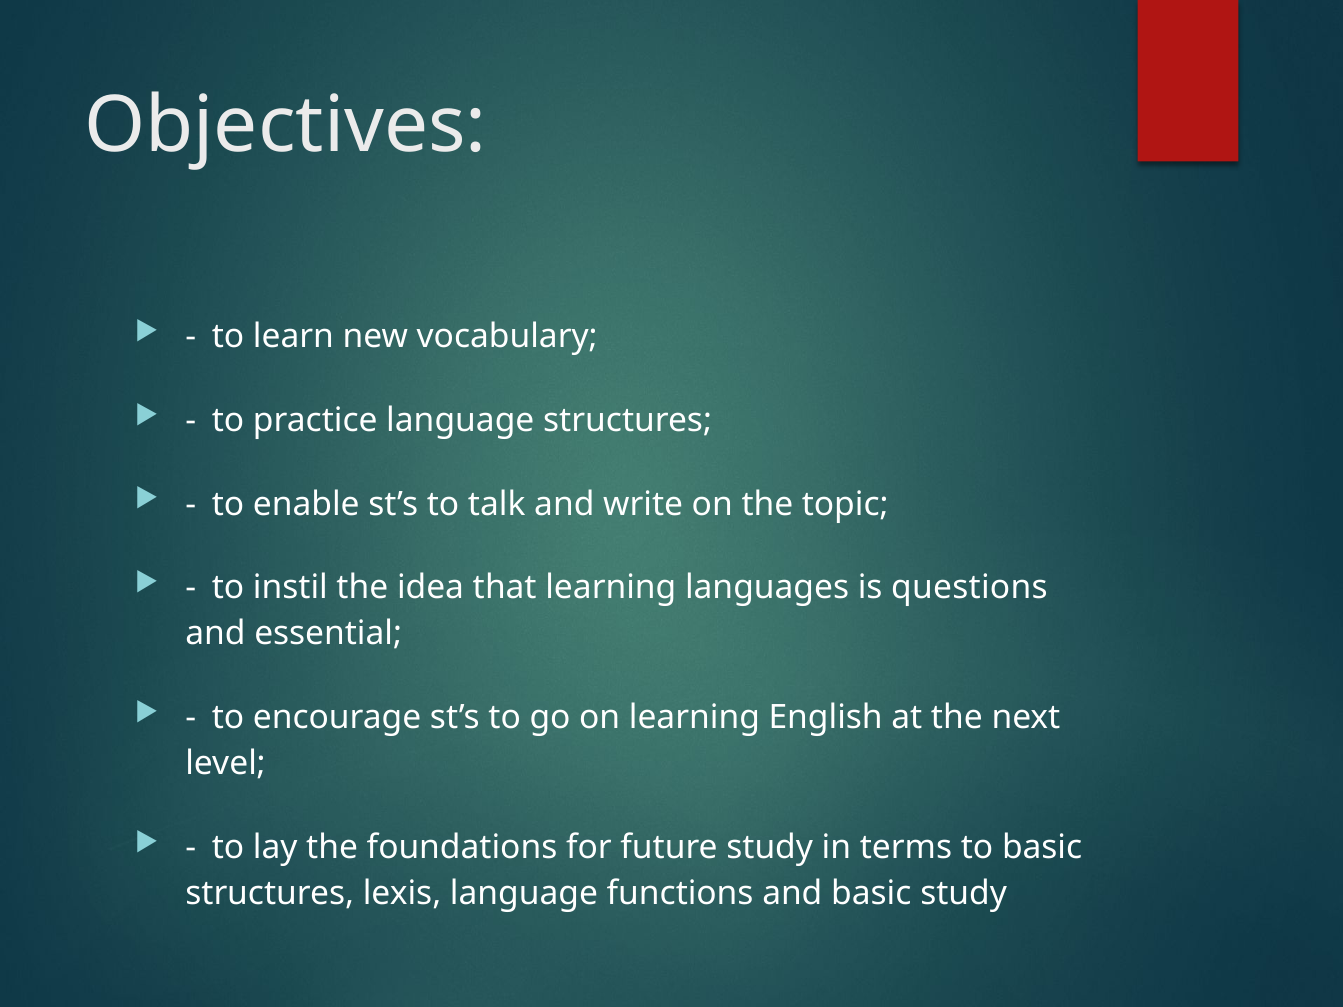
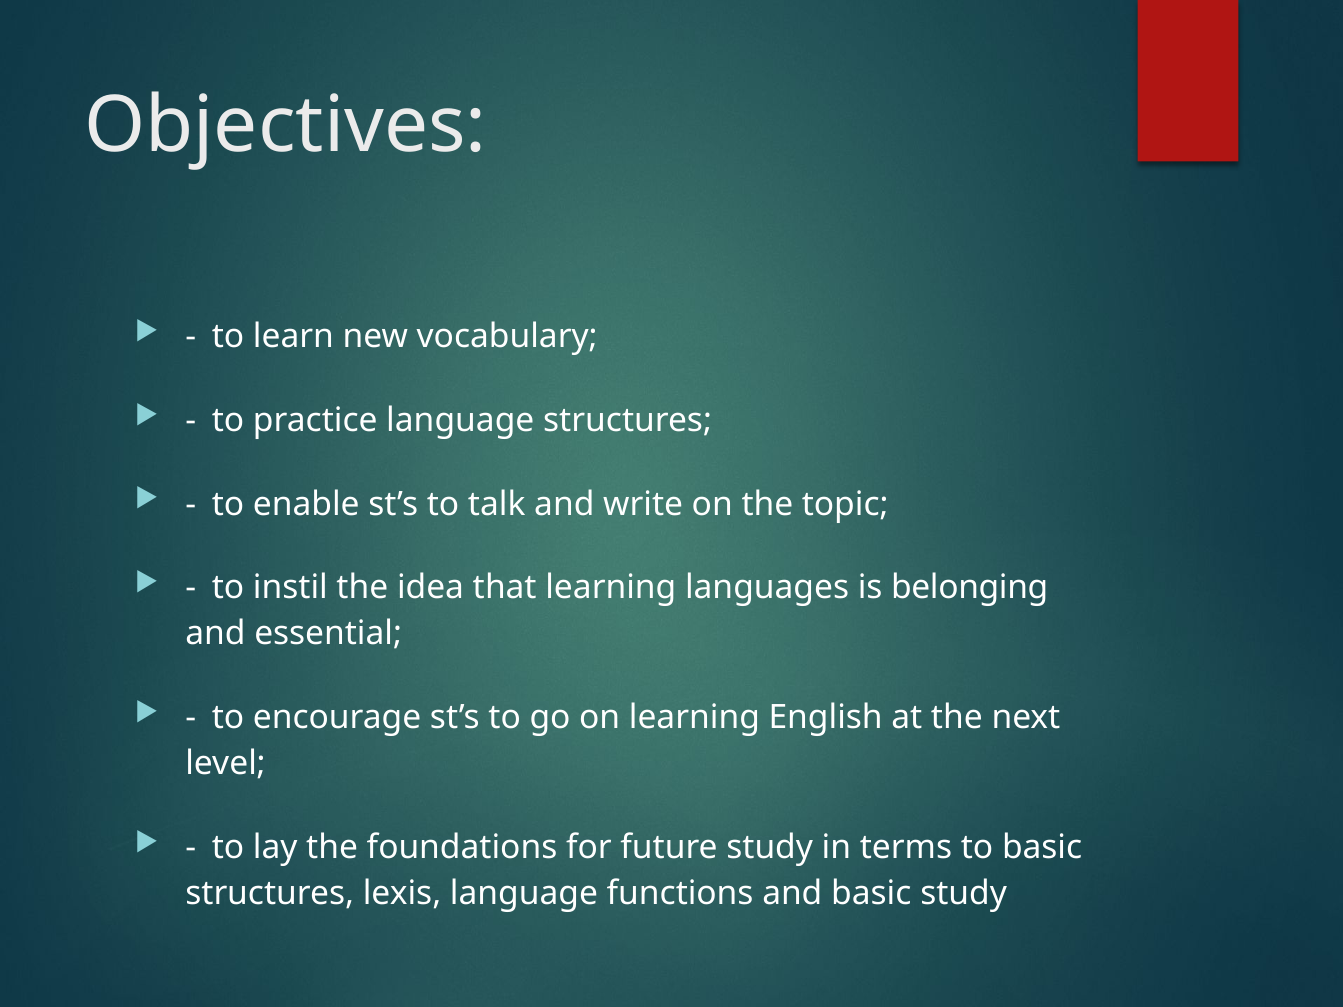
questions: questions -> belonging (970, 588)
